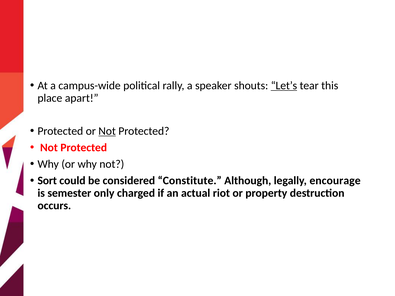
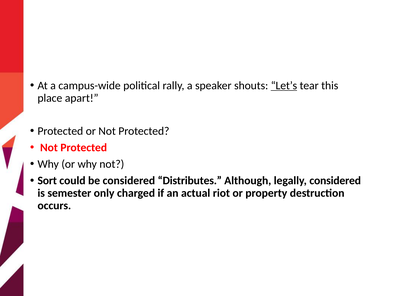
Not underline: present -> none (107, 131)
Constitute: Constitute -> Distributes (190, 181)
legally encourage: encourage -> considered (335, 181)
